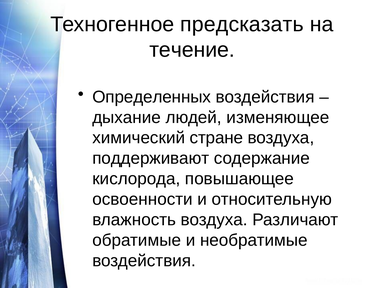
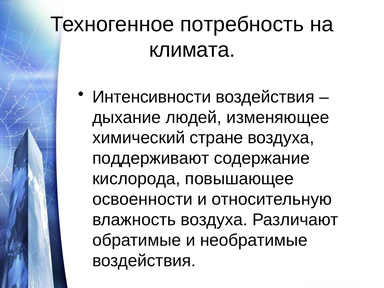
предсказать: предсказать -> потребность (242, 24)
течение: течение -> климата (192, 50)
Определенных: Определенных -> Интенсивности (152, 97)
